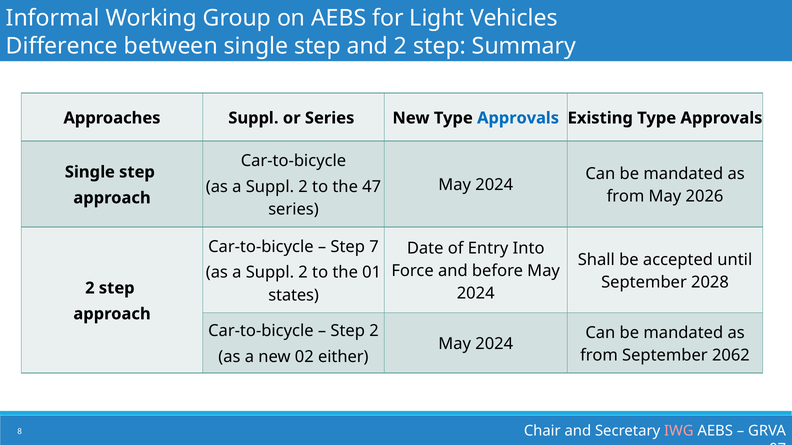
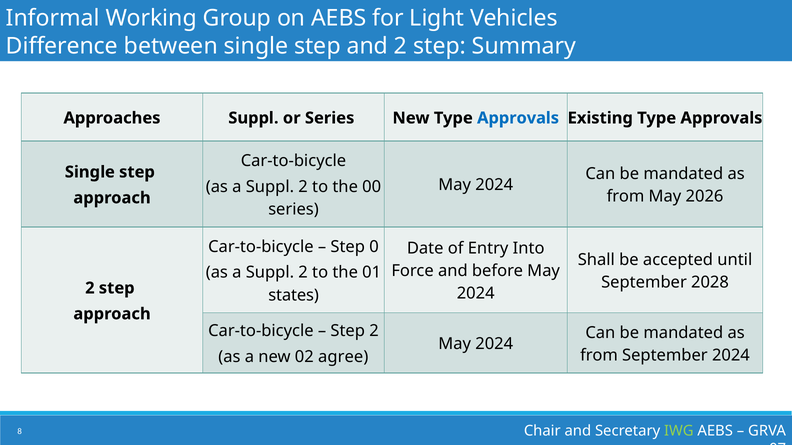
47: 47 -> 00 (372, 187)
7: 7 -> 0 (374, 247)
September 2062: 2062 -> 2024 (731, 356)
either: either -> agree (343, 357)
IWG colour: pink -> light green (679, 431)
